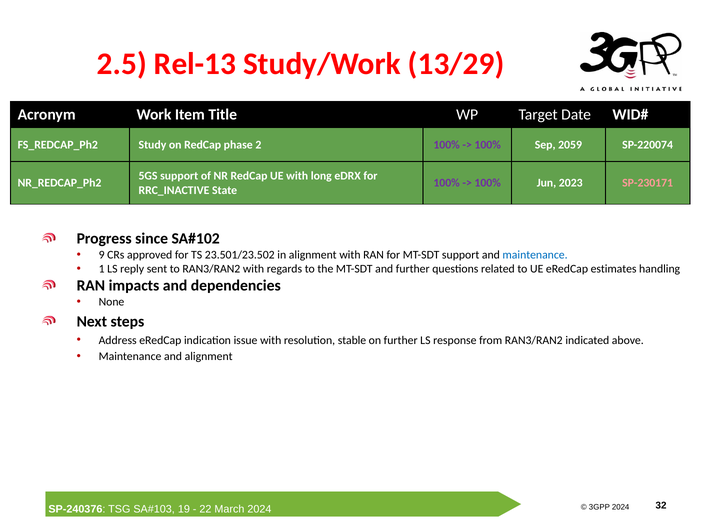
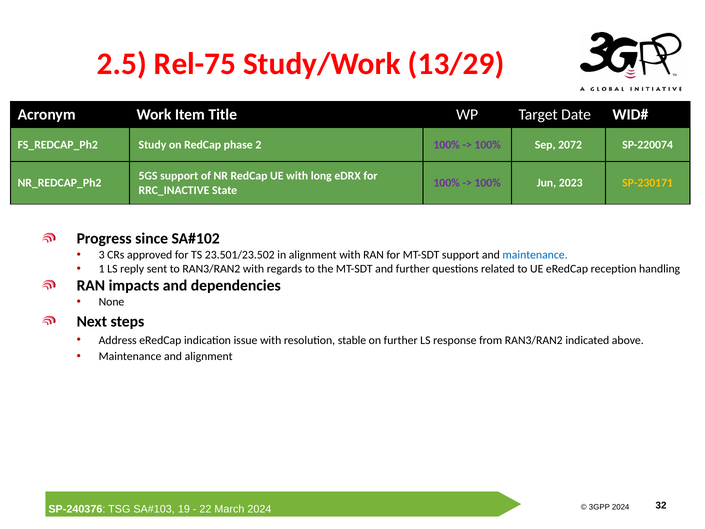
Rel-13: Rel-13 -> Rel-75 (195, 64)
2059: 2059 -> 2072 (570, 145)
SP-230171 colour: pink -> yellow (648, 183)
9: 9 -> 3 (102, 255)
estimates: estimates -> reception (614, 269)
